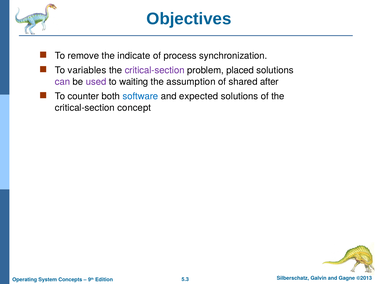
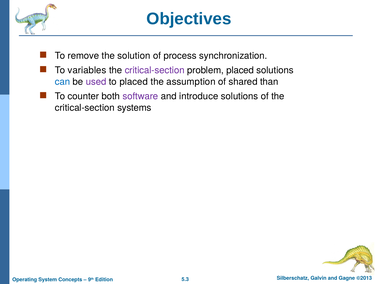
indicate: indicate -> solution (134, 56)
can colour: purple -> blue (63, 82)
to waiting: waiting -> placed (134, 82)
after: after -> than (269, 82)
software colour: blue -> purple (140, 96)
expected: expected -> introduce (199, 96)
concept: concept -> systems (134, 107)
